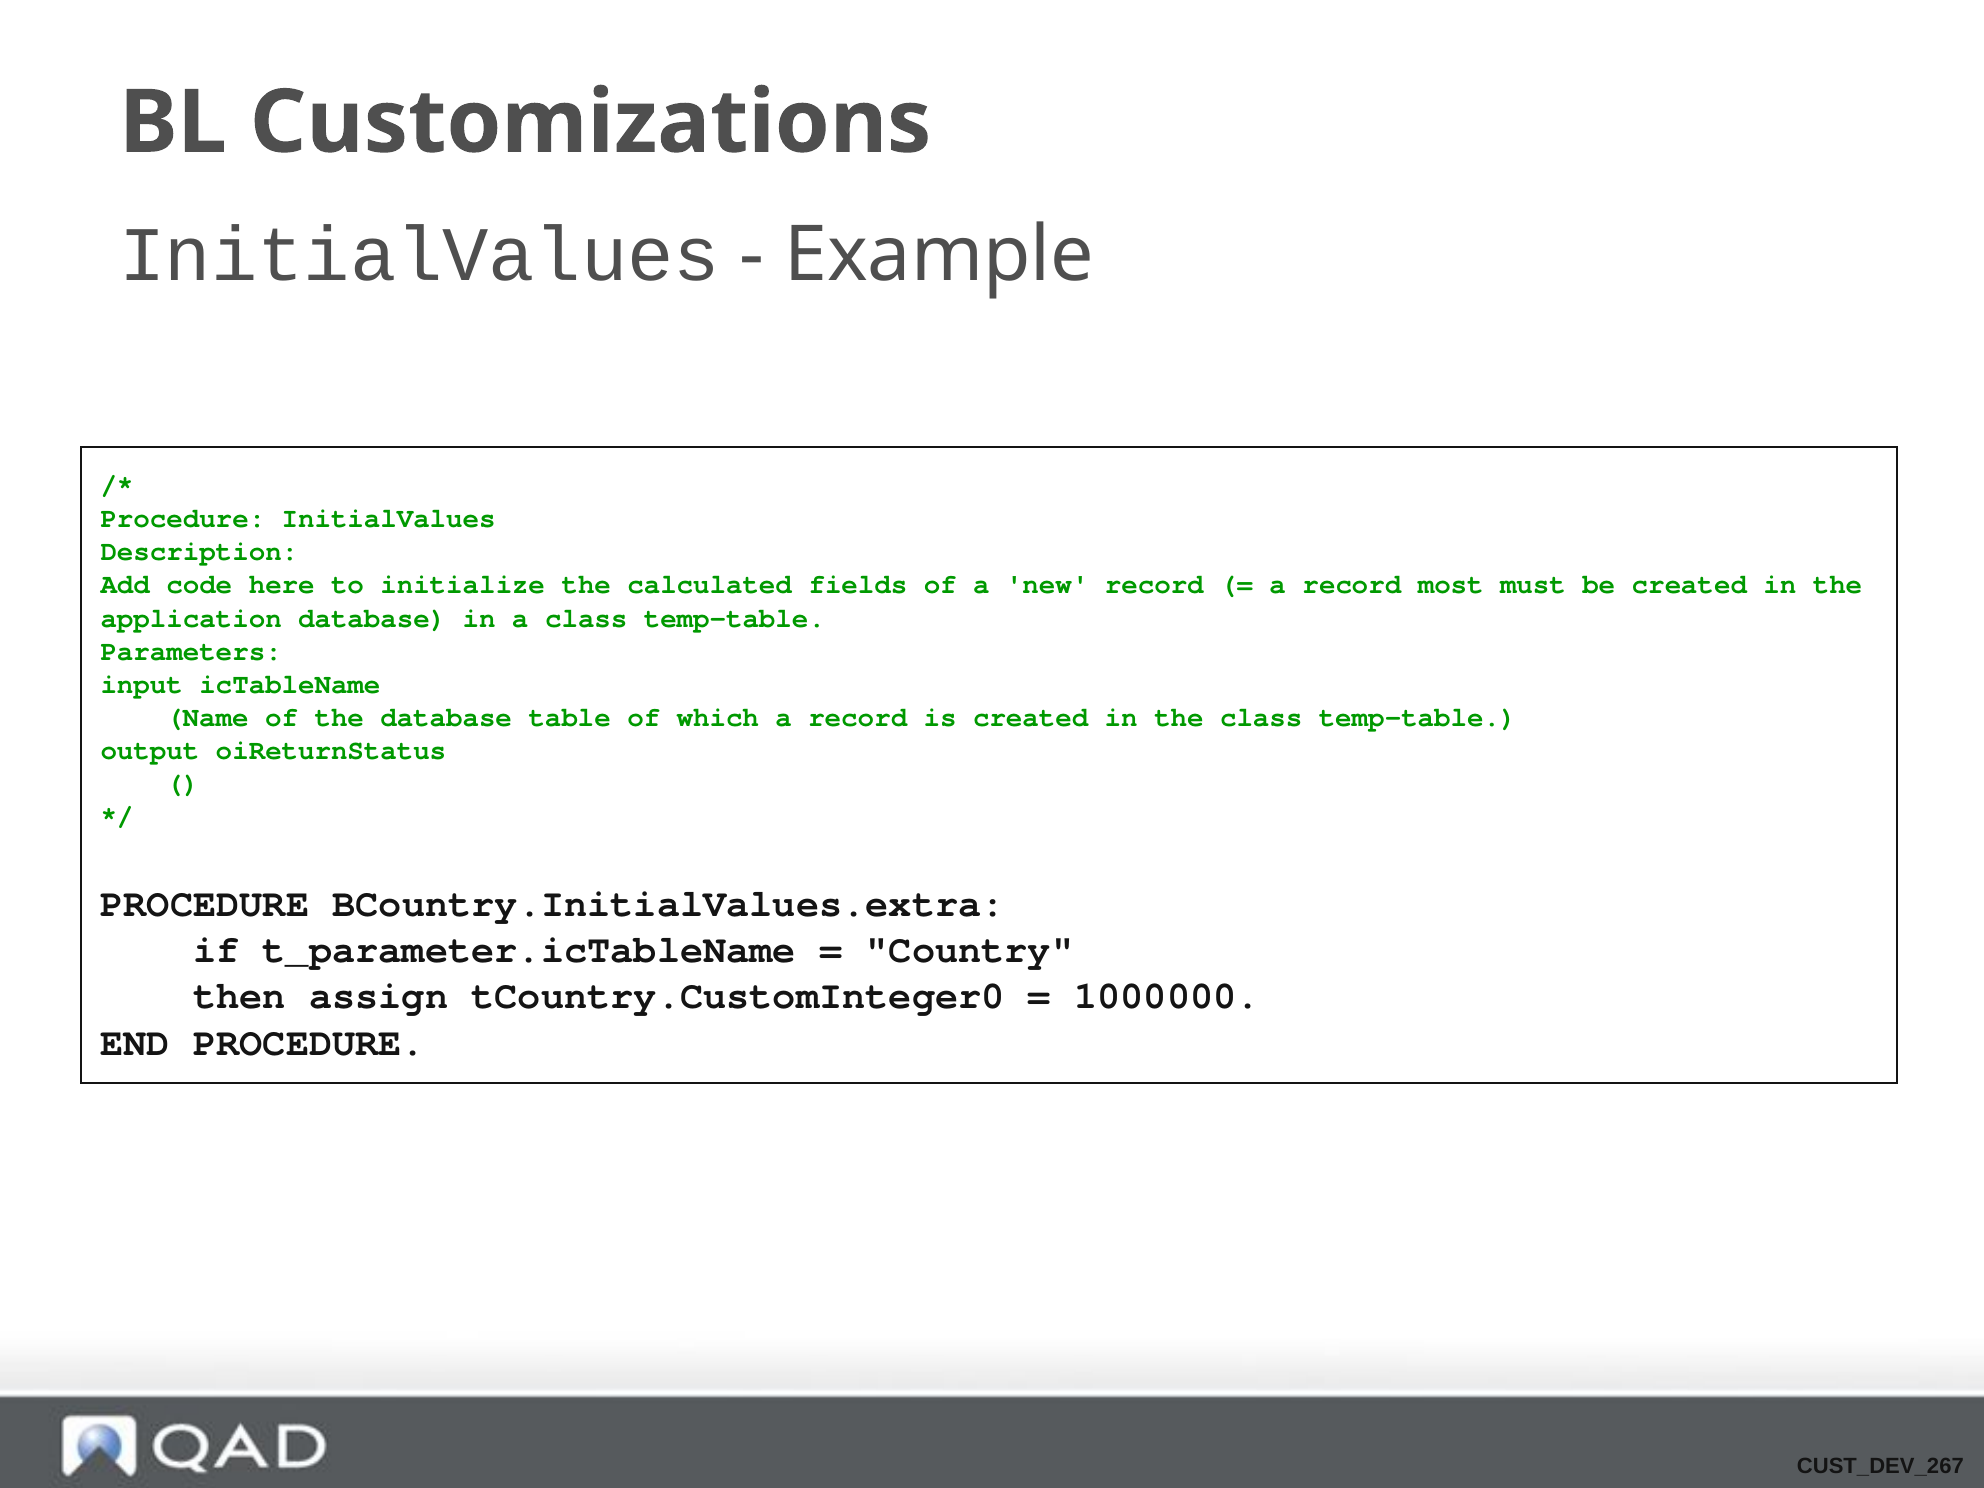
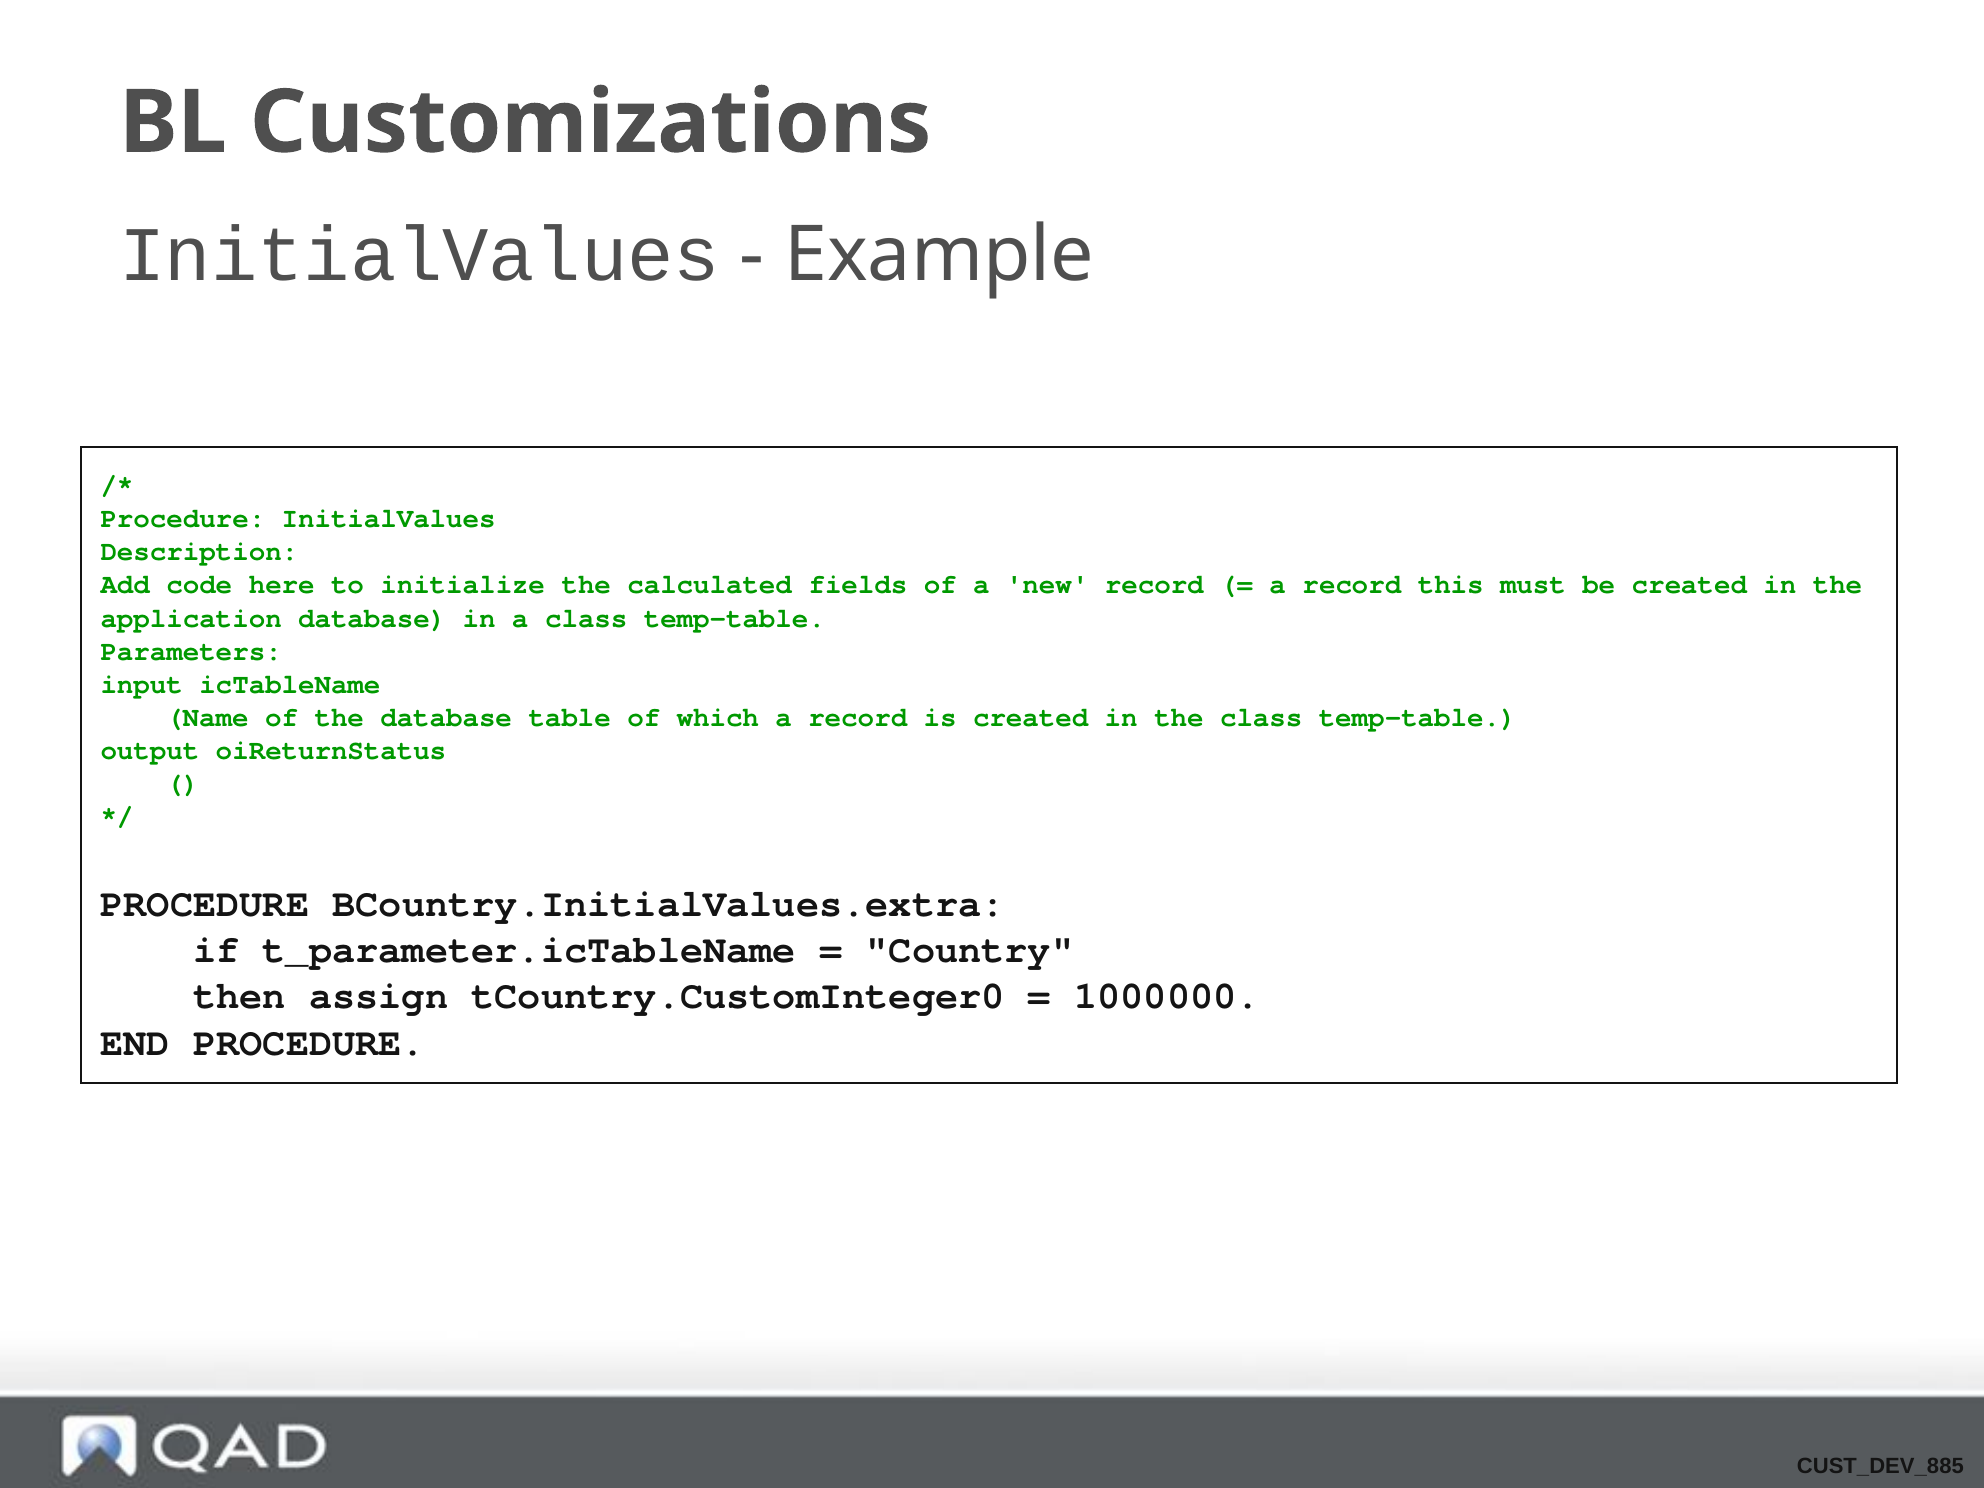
most: most -> this (1451, 585)
CUST_DEV_267: CUST_DEV_267 -> CUST_DEV_885 (1880, 1466)
